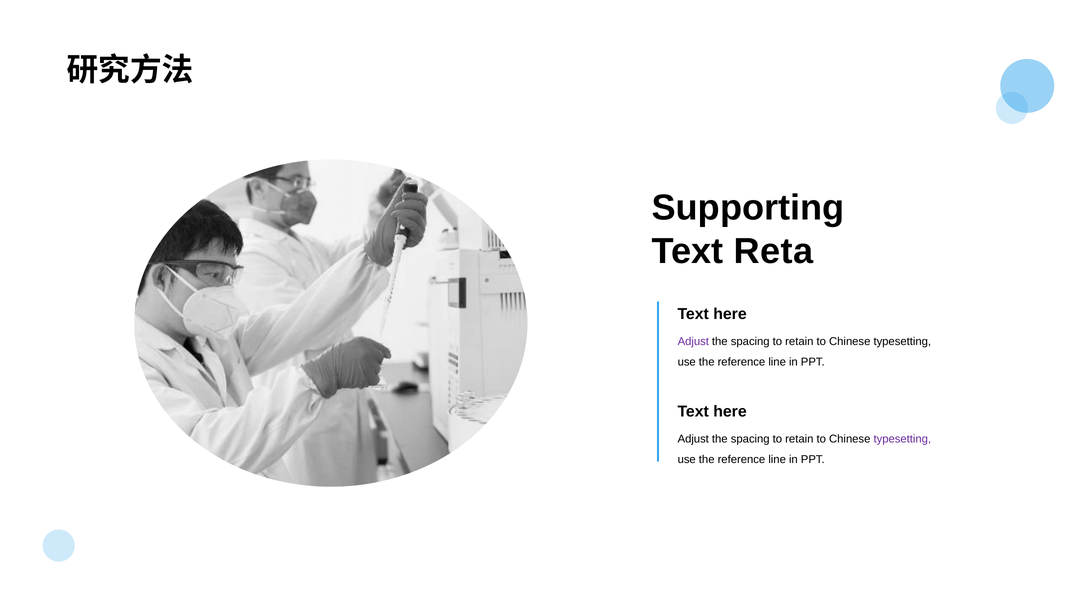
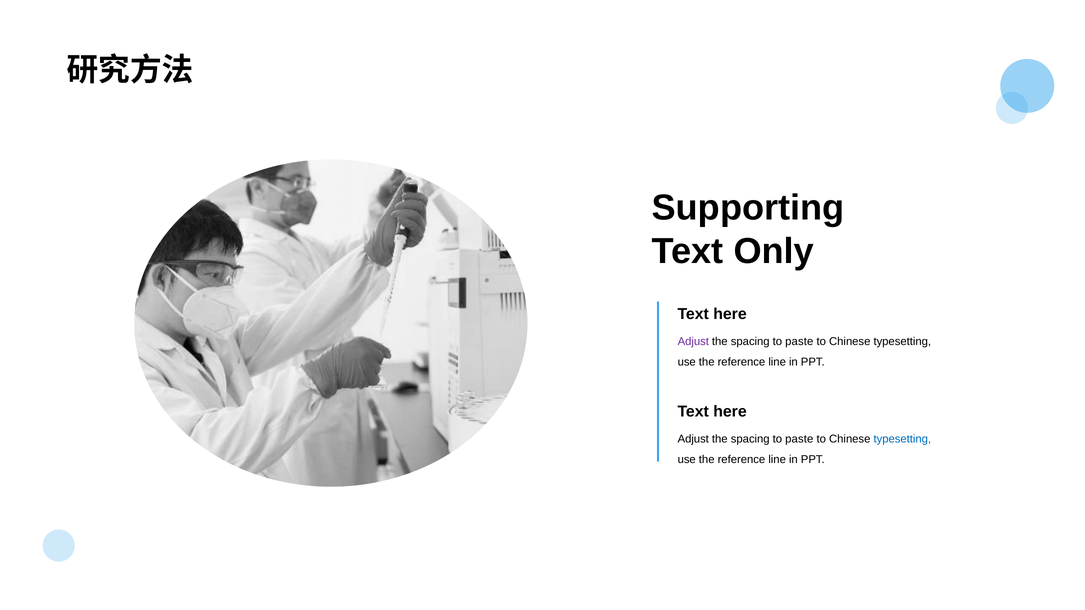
Reta: Reta -> Only (774, 251)
retain: retain -> paste (799, 342)
retain: retain -> paste (799, 439)
typesetting colour: purple -> blue (902, 439)
